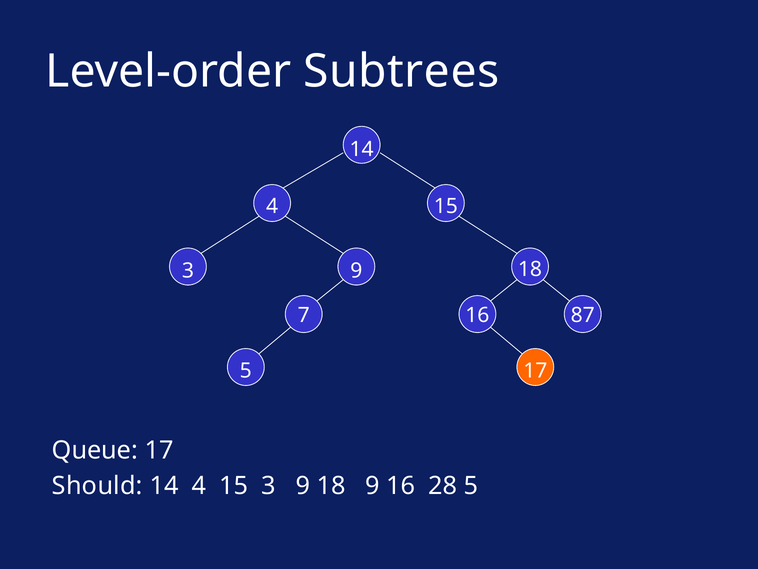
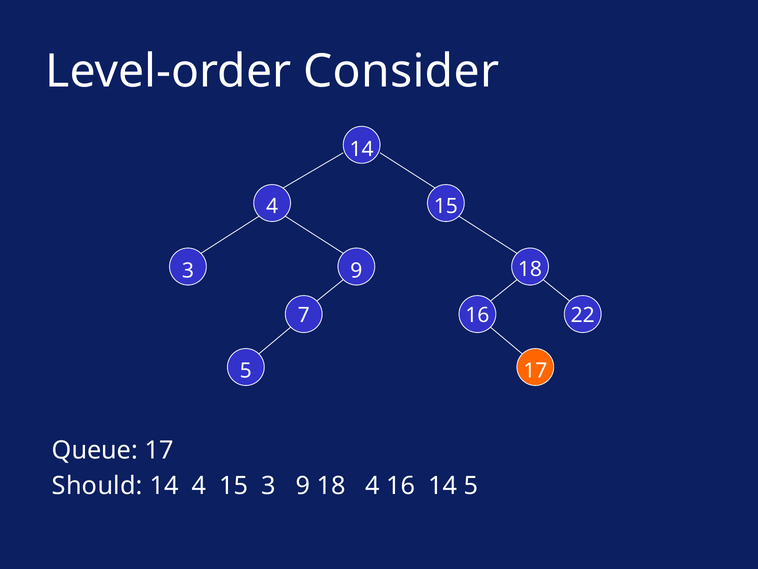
Subtrees: Subtrees -> Consider (401, 71)
87: 87 -> 22 (583, 315)
18 9: 9 -> 4 (372, 486)
16 28: 28 -> 14 (443, 486)
